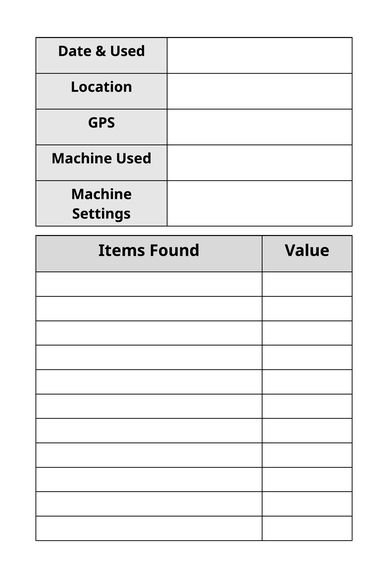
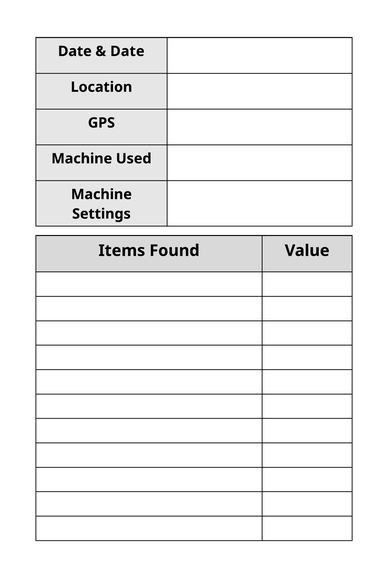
Used: Used -> Date (127, 51)
